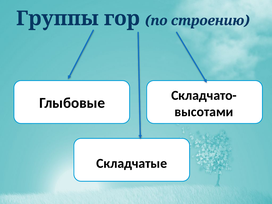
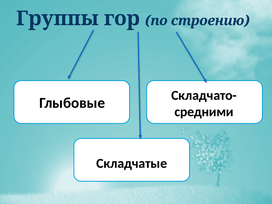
высотами: высотами -> средними (204, 112)
